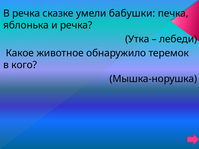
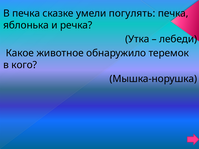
В речка: речка -> печка (26, 13)
бабушки: бабушки -> погулять (132, 13)
